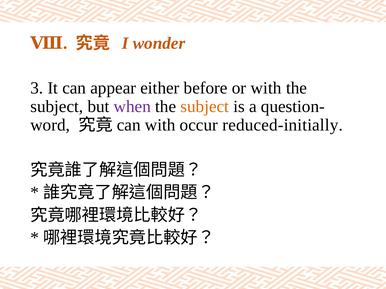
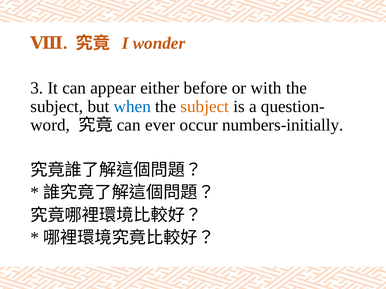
when colour: purple -> blue (132, 107)
can with: with -> ever (160, 125)
reduced-initially: reduced-initially -> numbers-initially (283, 125)
